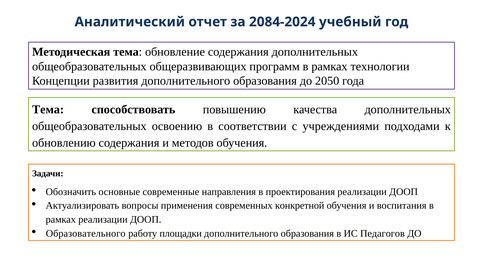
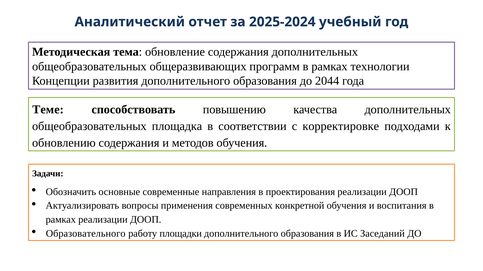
2084-2024: 2084-2024 -> 2025-2024 (282, 22)
2050: 2050 -> 2044 (327, 81)
Тема: Тема -> Теме (48, 110)
освоению: освоению -> площадка (177, 126)
учреждениями: учреждениями -> корректировке (341, 126)
Педагогов: Педагогов -> Заседаний (382, 234)
